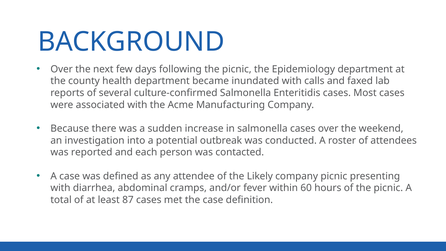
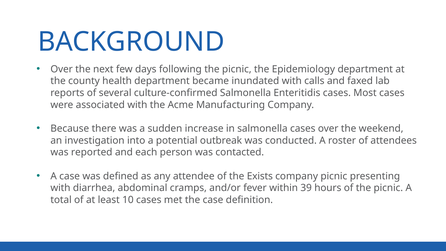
Likely: Likely -> Exists (260, 176)
60: 60 -> 39 (306, 188)
87: 87 -> 10 (128, 200)
